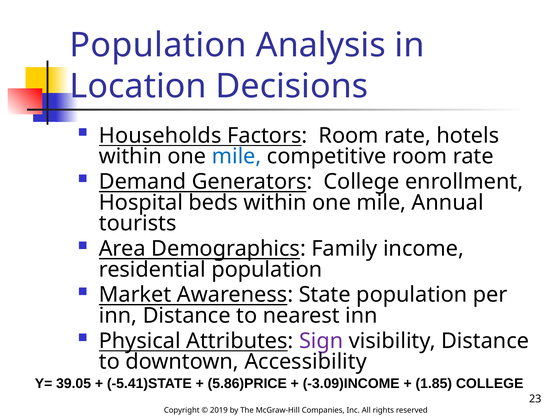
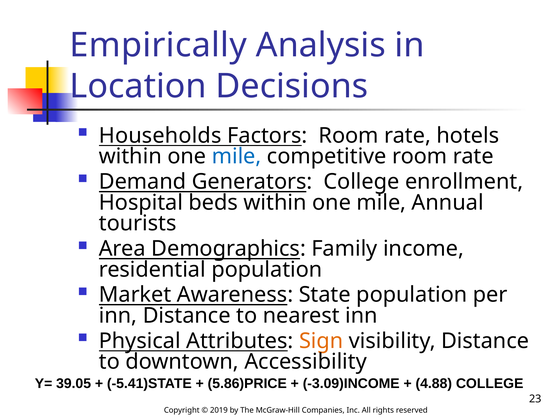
Population: Population -> Empirically (158, 45)
Sign colour: purple -> orange (321, 341)
1.85: 1.85 -> 4.88 (434, 384)
